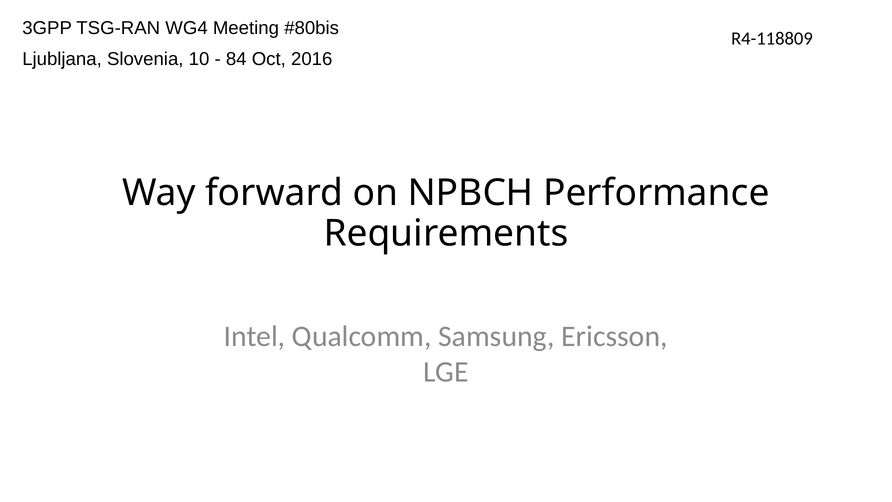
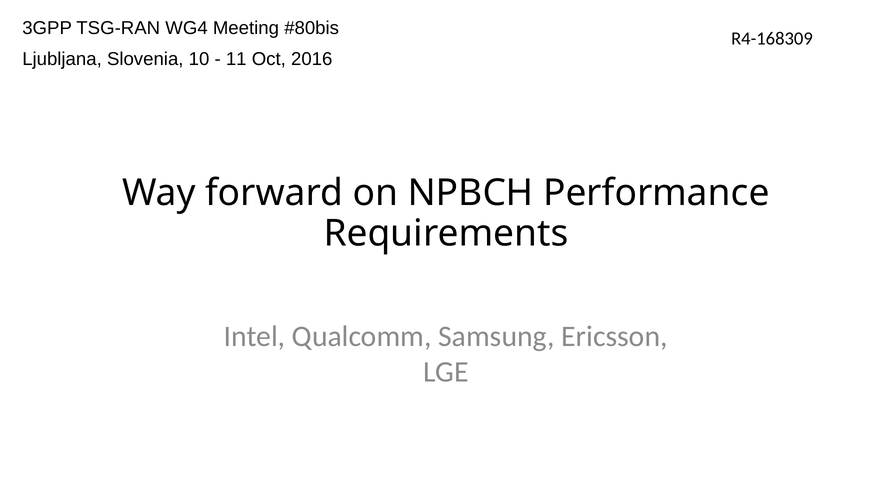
R4-118809: R4-118809 -> R4-168309 (772, 38)
84: 84 -> 11 (236, 59)
